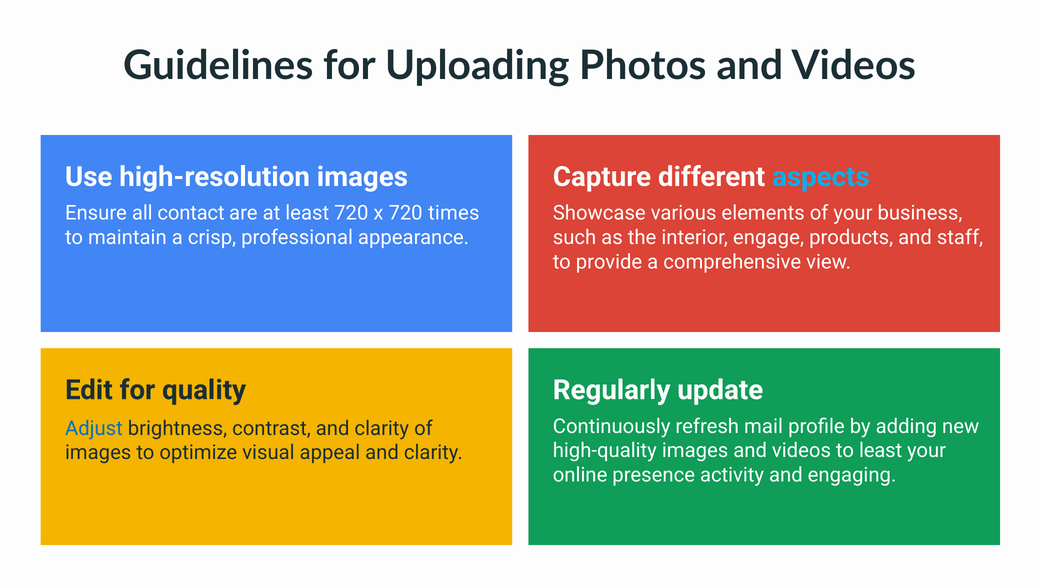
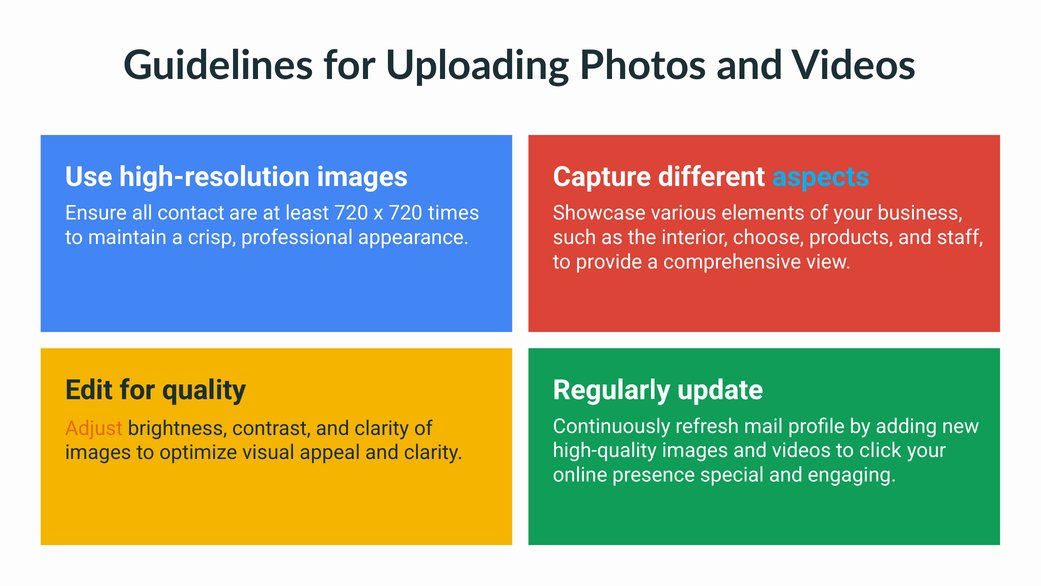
engage: engage -> choose (768, 237)
Adjust colour: blue -> orange (94, 428)
to least: least -> click (880, 450)
activity: activity -> special (732, 475)
